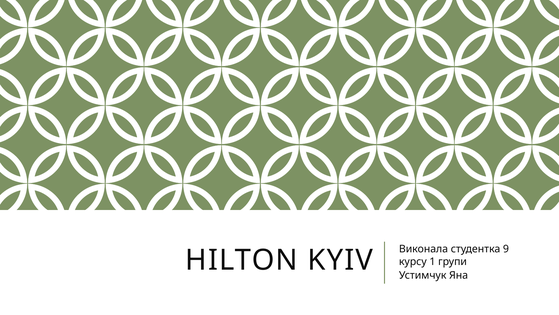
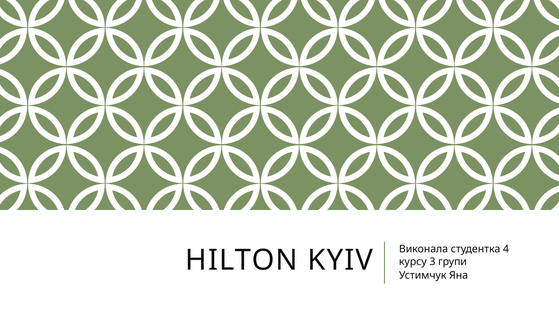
9: 9 -> 4 (506, 249)
1: 1 -> 3 (432, 261)
